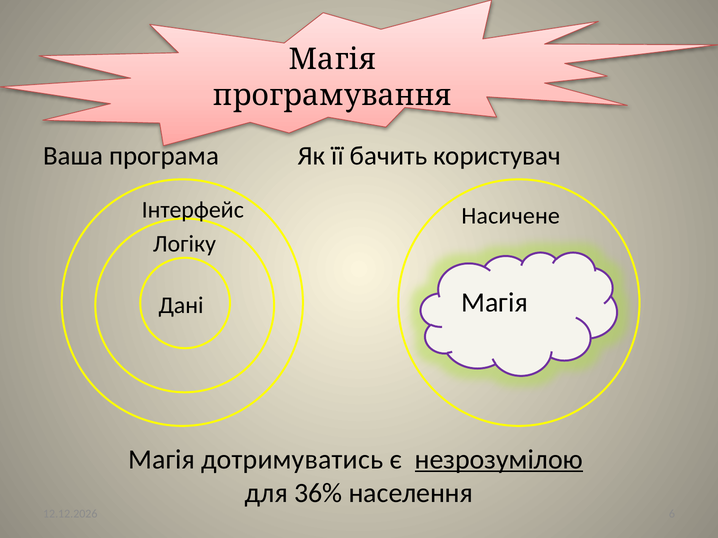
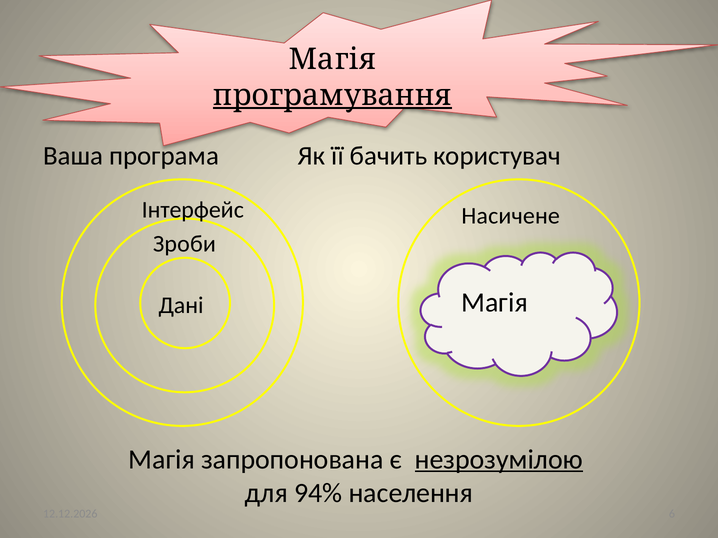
програмування underline: none -> present (332, 95)
Логіку: Логіку -> Зроби (184, 244)
дотримуватись: дотримуватись -> запропонована (292, 460)
36%: 36% -> 94% (318, 493)
